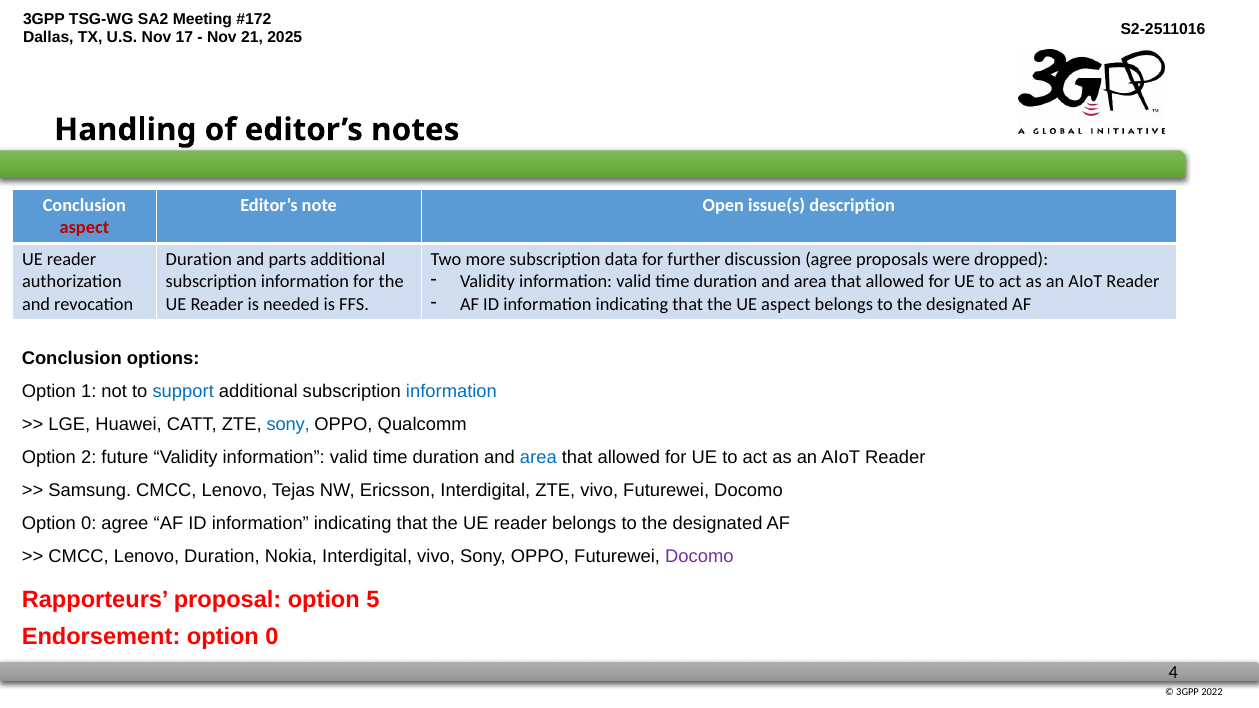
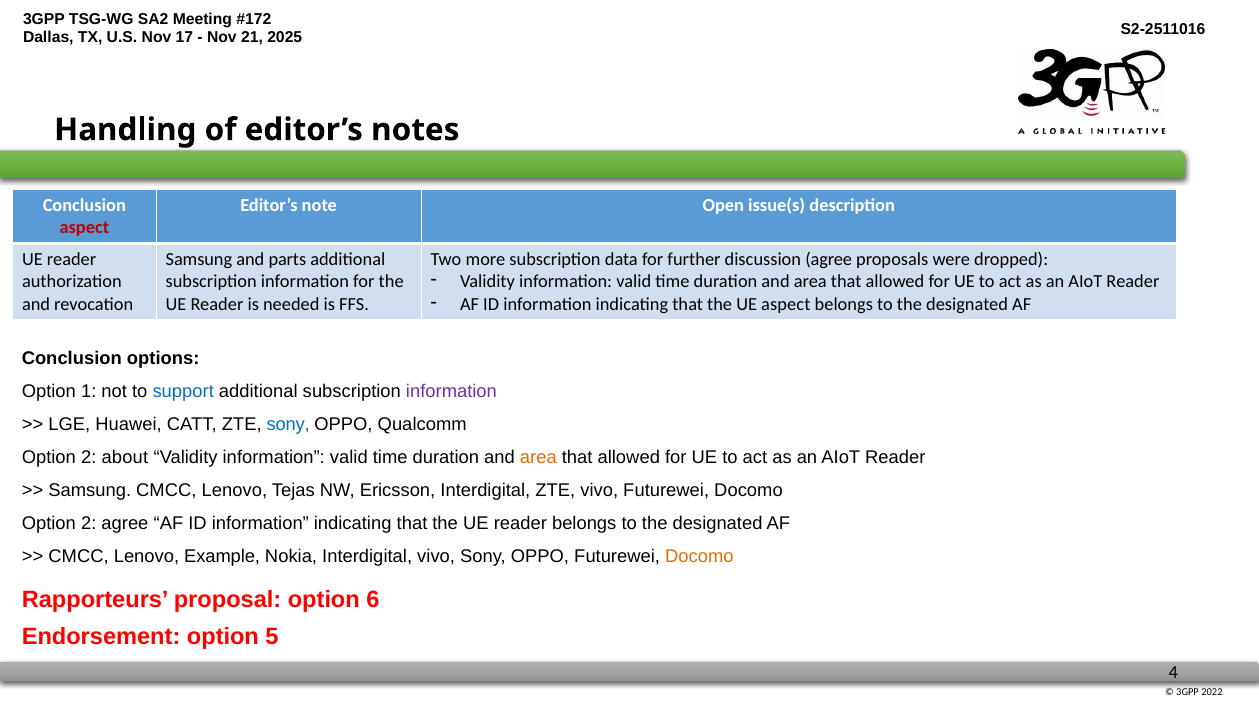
Duration: Duration -> Samsung (199, 259)
information colour: blue -> purple (451, 391)
future: future -> about (125, 457)
area colour: blue -> orange (538, 457)
0: 0 -> 2 (89, 523)
Lenovo Duration: Duration -> Example (222, 556)
Docomo colour: purple -> orange (699, 556)
5: 5 -> 6 (373, 600)
Endorsement option 0: 0 -> 5 (272, 636)
